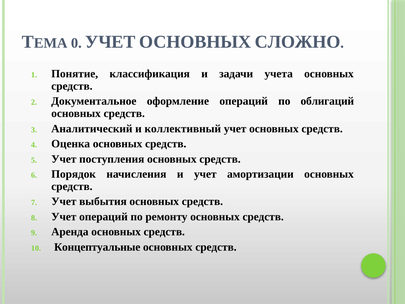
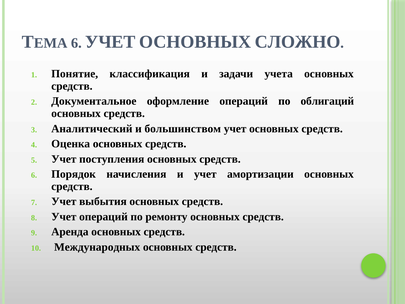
0: 0 -> 6 (76, 43)
коллективный: коллективный -> большинством (183, 129)
Концептуальные: Концептуальные -> Международных (97, 247)
